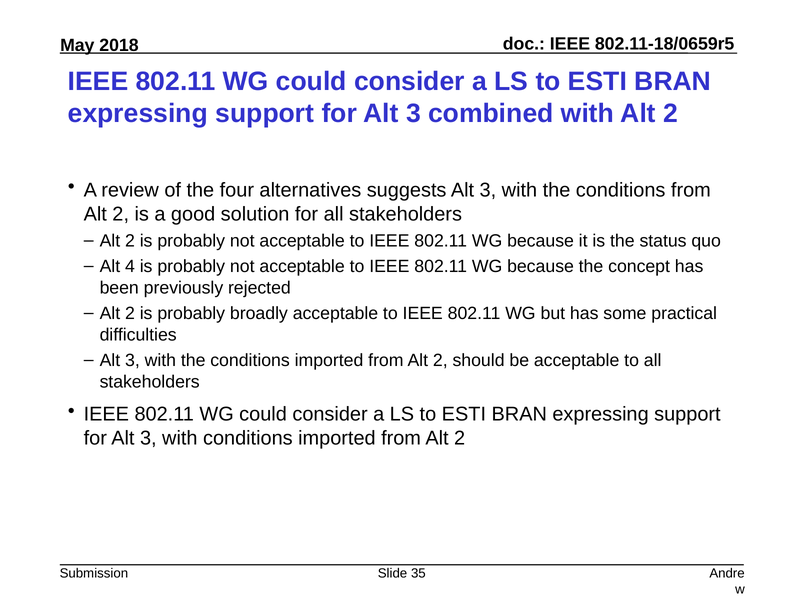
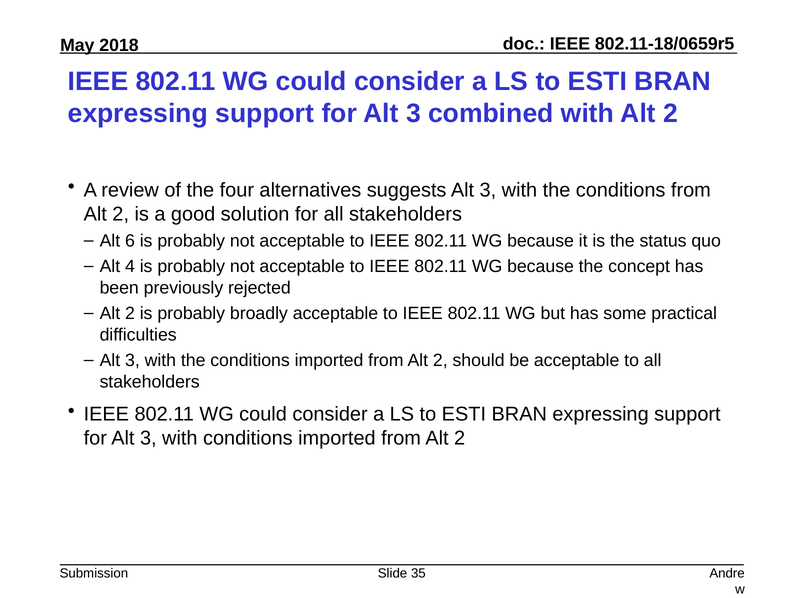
2: 2 -> 6 (130, 241)
